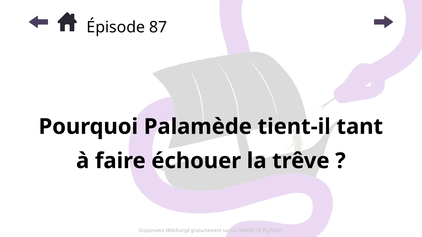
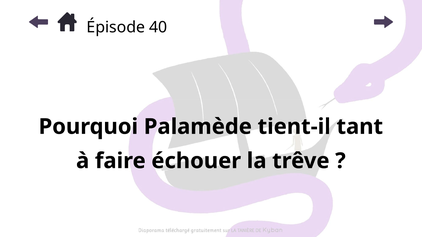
87: 87 -> 40 (158, 27)
